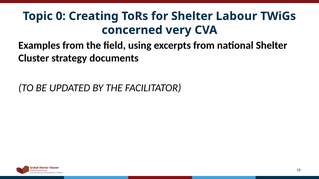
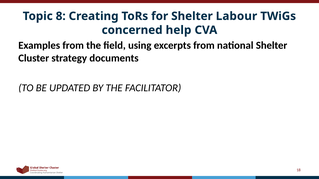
0: 0 -> 8 (61, 16)
very: very -> help (179, 30)
